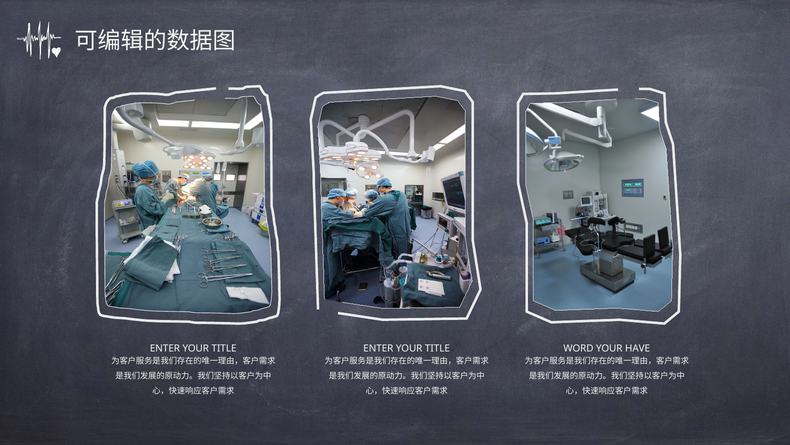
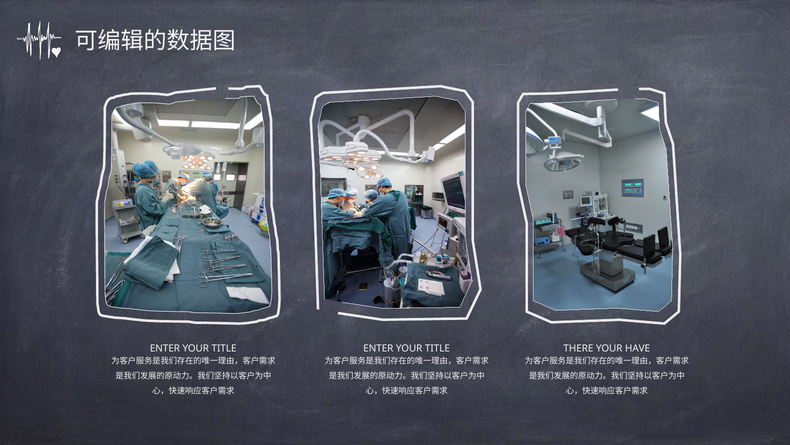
WORD: WORD -> THERE (578, 348)
